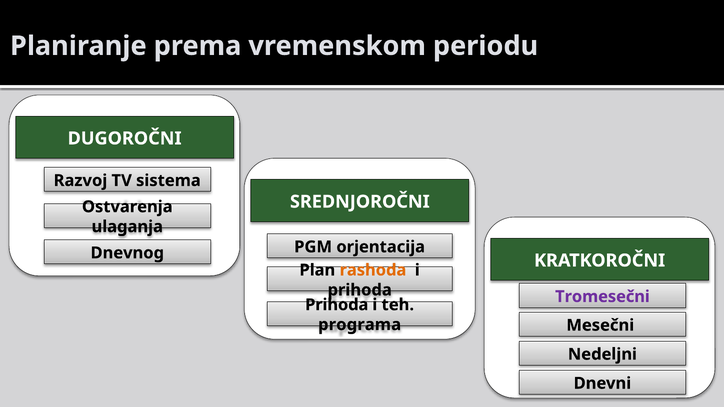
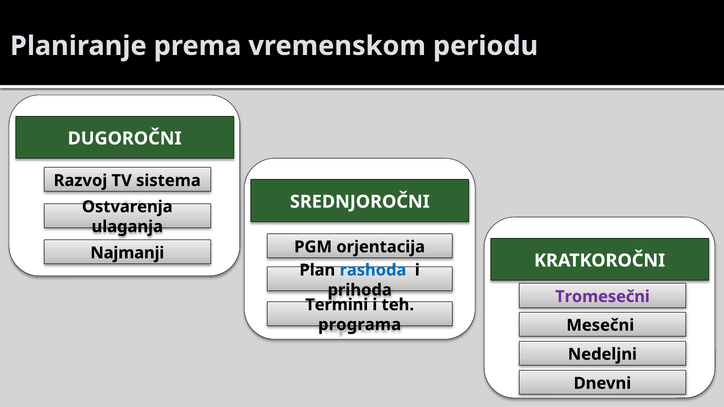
Dnevnog: Dnevnog -> Najmanji (127, 253)
rashoda colour: orange -> blue (373, 270)
Prihoda: Prihoda -> Termini (337, 305)
